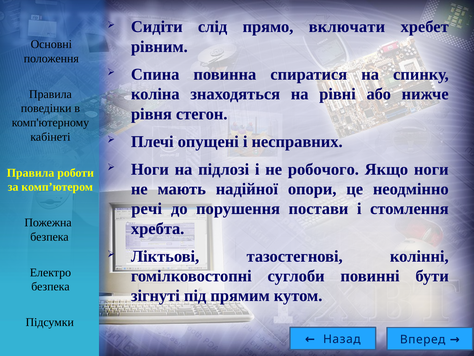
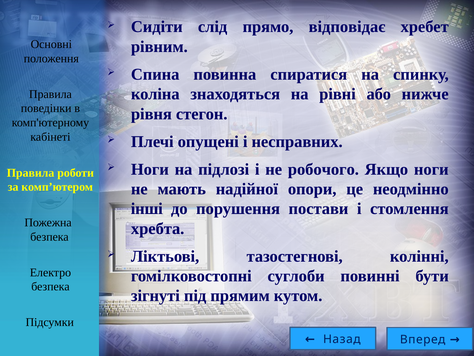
включати: включати -> відповідає (347, 27)
речі: речі -> інші (147, 209)
